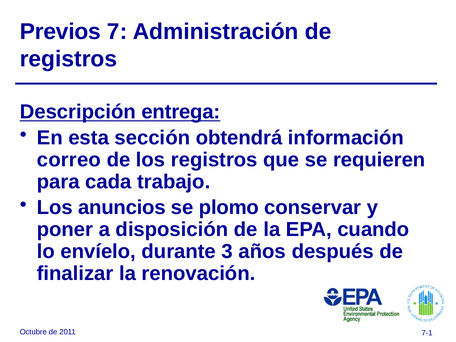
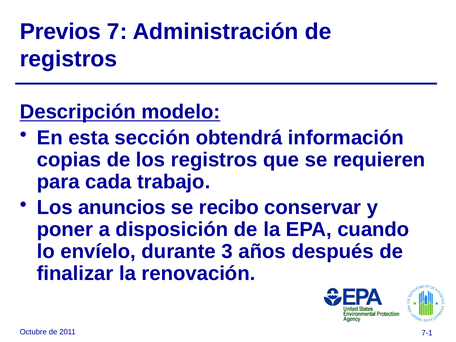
entrega: entrega -> modelo (181, 112)
correo: correo -> copias (69, 160)
plomo: plomo -> recibo (229, 208)
